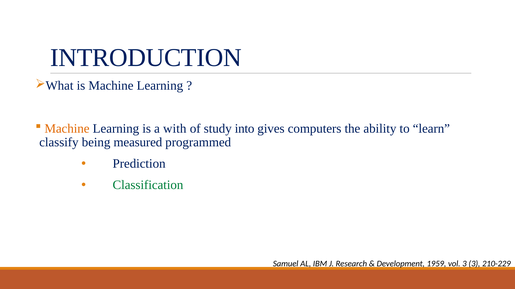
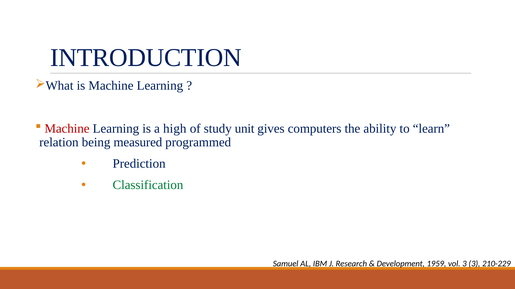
Machine colour: orange -> red (67, 129)
with: with -> high (175, 129)
into: into -> unit (245, 129)
classify: classify -> relation (59, 143)
